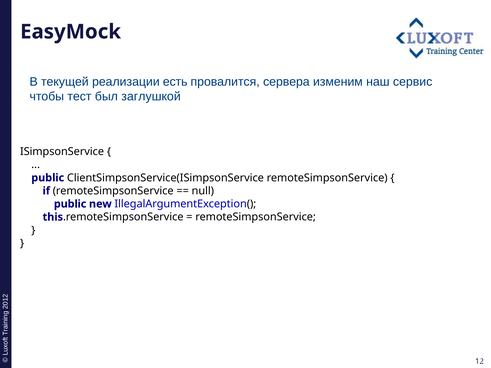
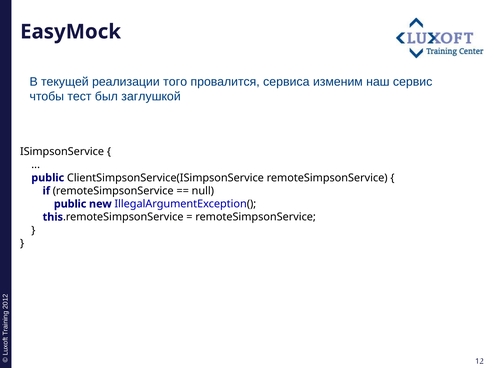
есть: есть -> того (175, 82)
сервера: сервера -> сервиса (286, 82)
